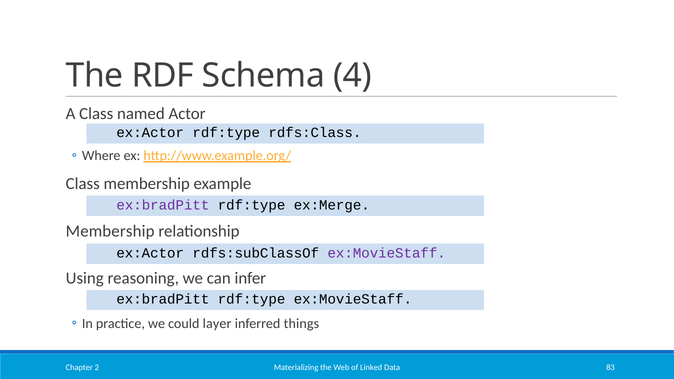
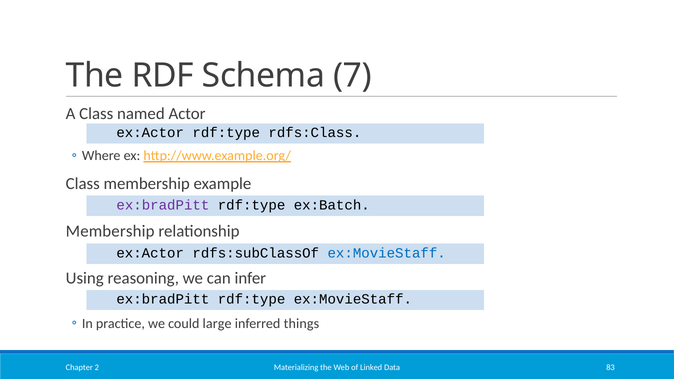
4: 4 -> 7 (353, 76)
ex:Merge: ex:Merge -> ex:Batch (332, 205)
ex:MovieStaff colour: purple -> blue (387, 253)
layer: layer -> large (217, 323)
